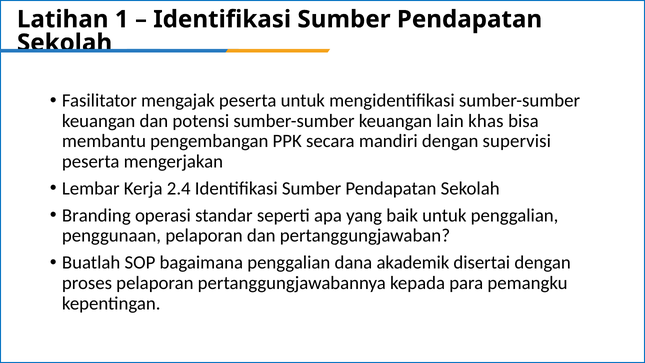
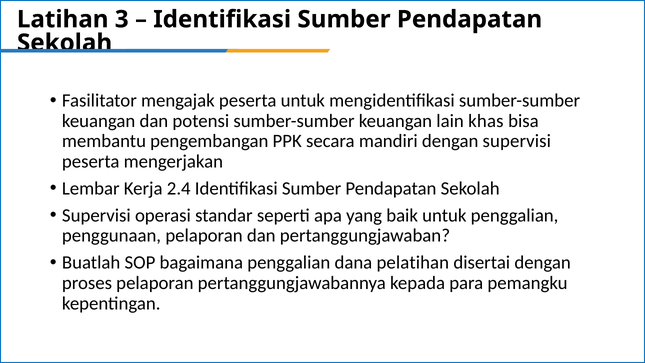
1: 1 -> 3 (122, 19)
Branding: Branding -> Supervisi (96, 215)
akademik: akademik -> pelatihan (413, 263)
